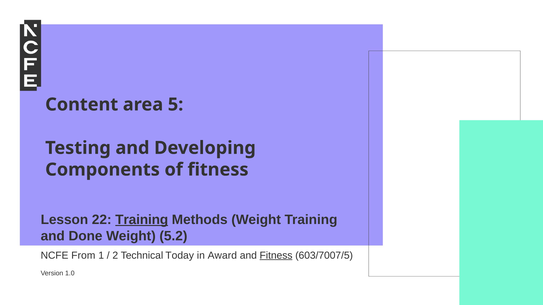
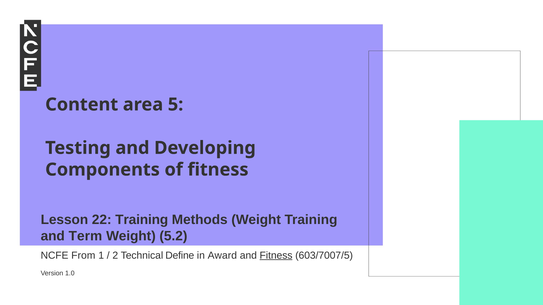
Training underline: present -> none (142, 220)
Done: Done -> Term (85, 236)
Today: Today -> Define (180, 256)
